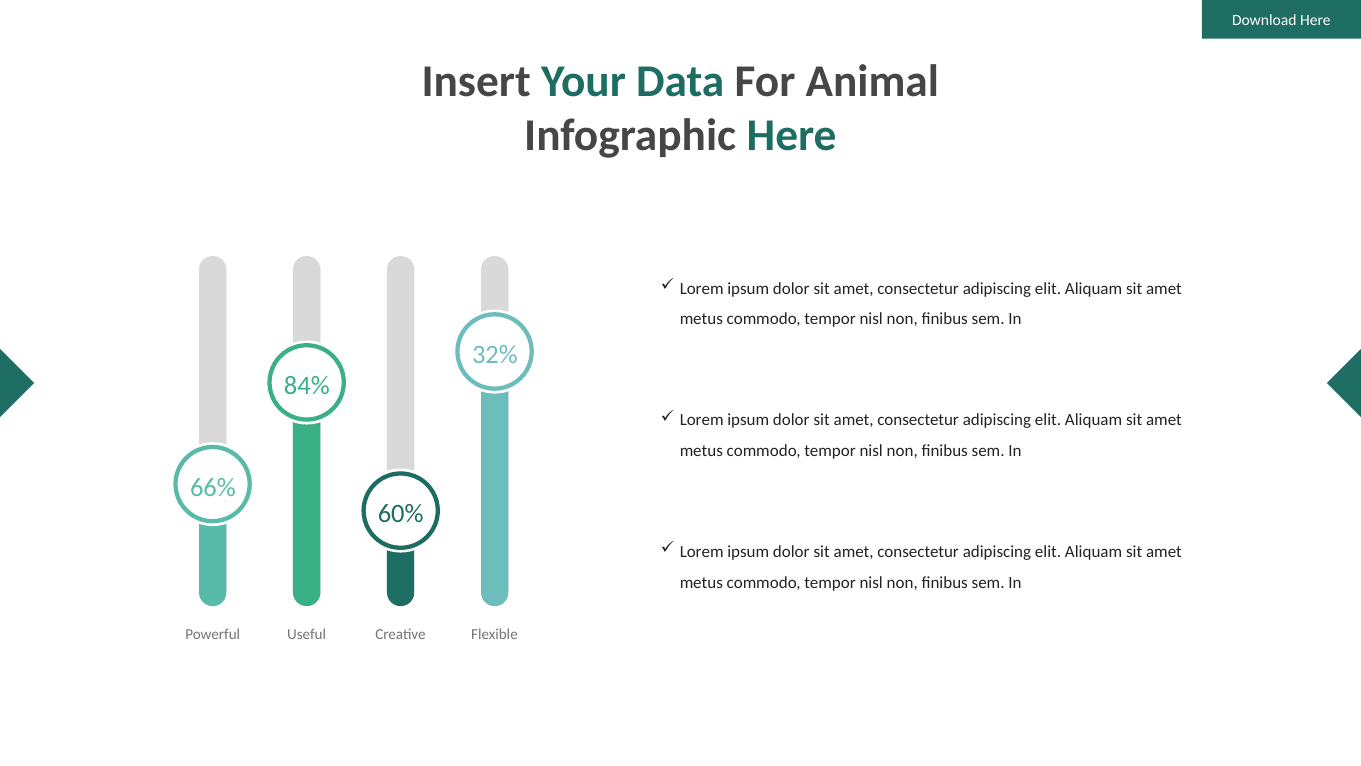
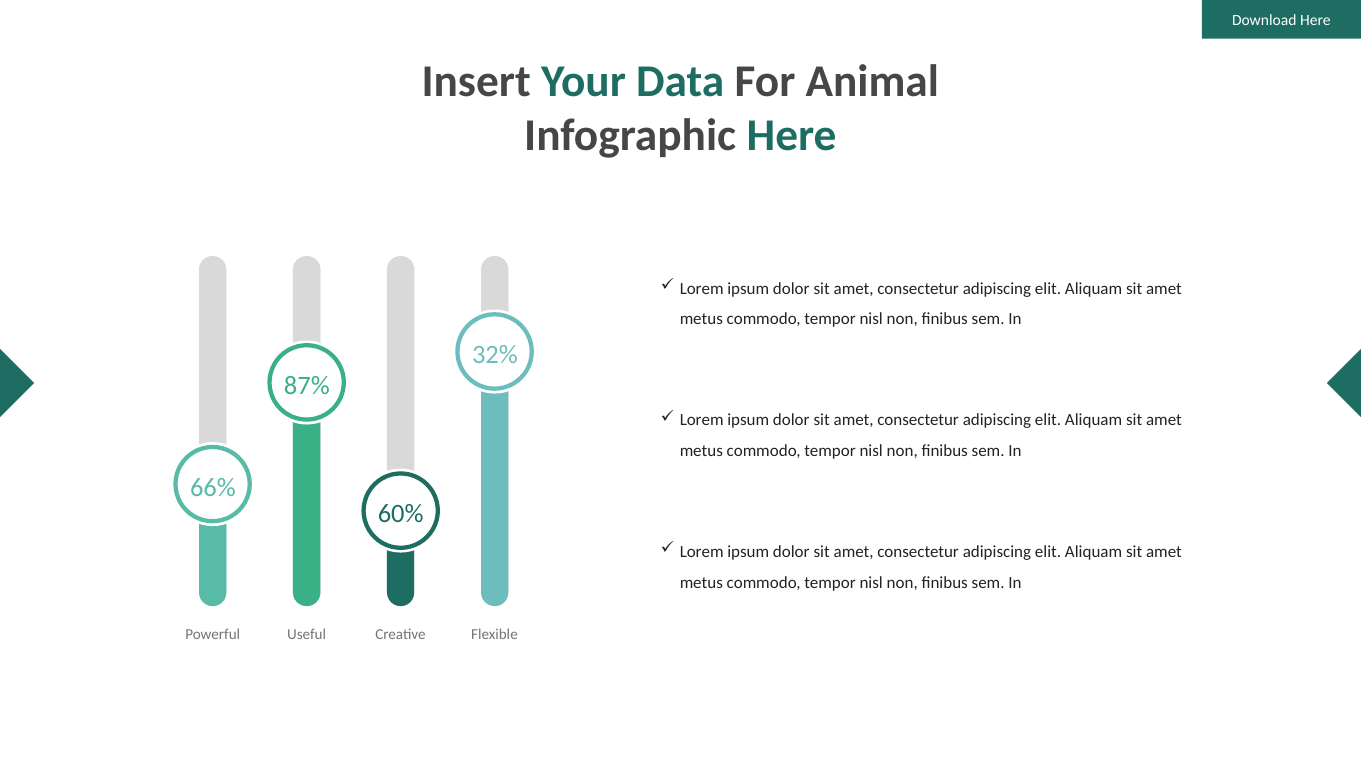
84%: 84% -> 87% (307, 386)
